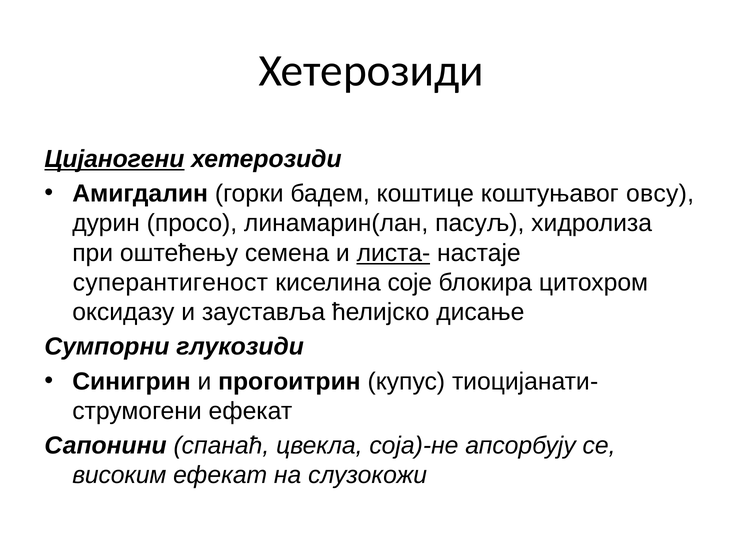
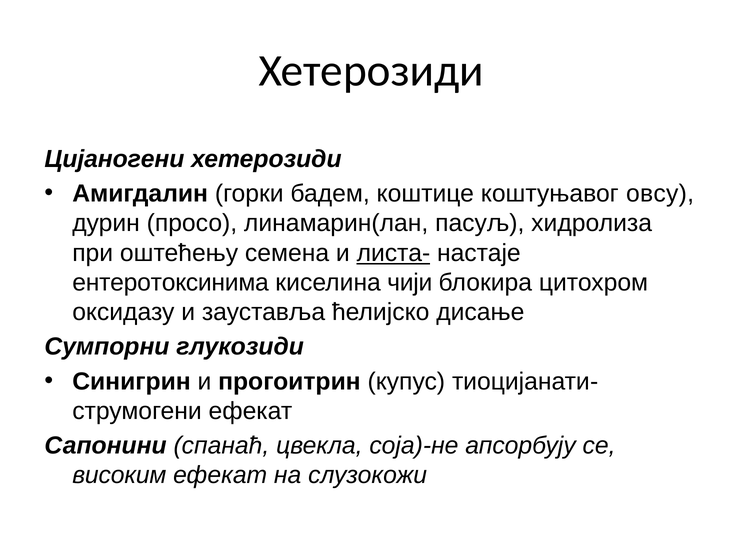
Цијаногени underline: present -> none (114, 159)
суперантигеност: суперантигеност -> ентеротоксинима (171, 282)
соје: соје -> чији (410, 282)
